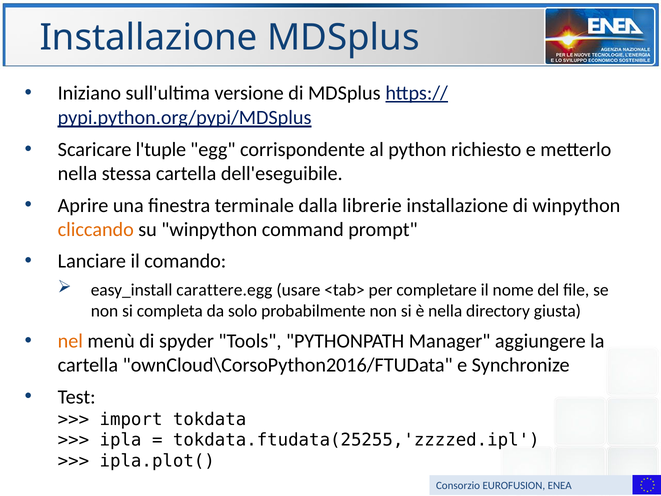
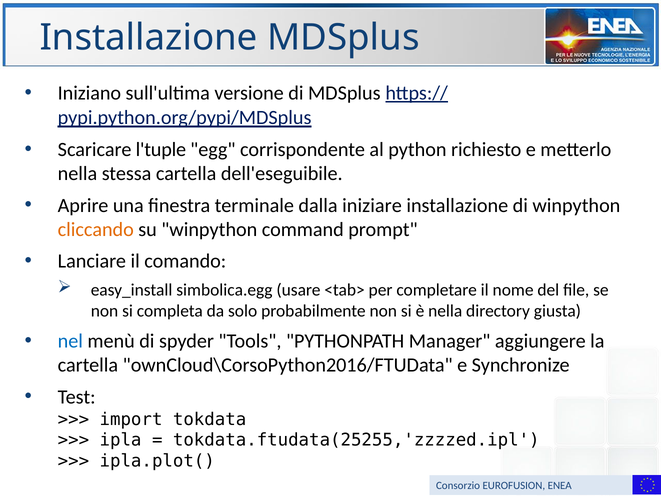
librerie: librerie -> iniziare (372, 205)
carattere.egg: carattere.egg -> simbolica.egg (224, 290)
nel colour: orange -> blue (70, 341)
